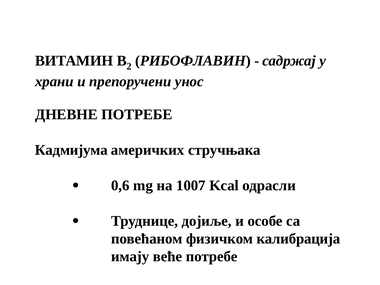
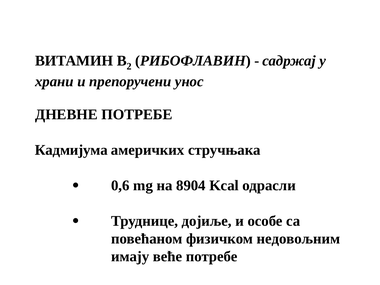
1007: 1007 -> 8904 (191, 186)
калибрација: калибрација -> недовољним (298, 239)
